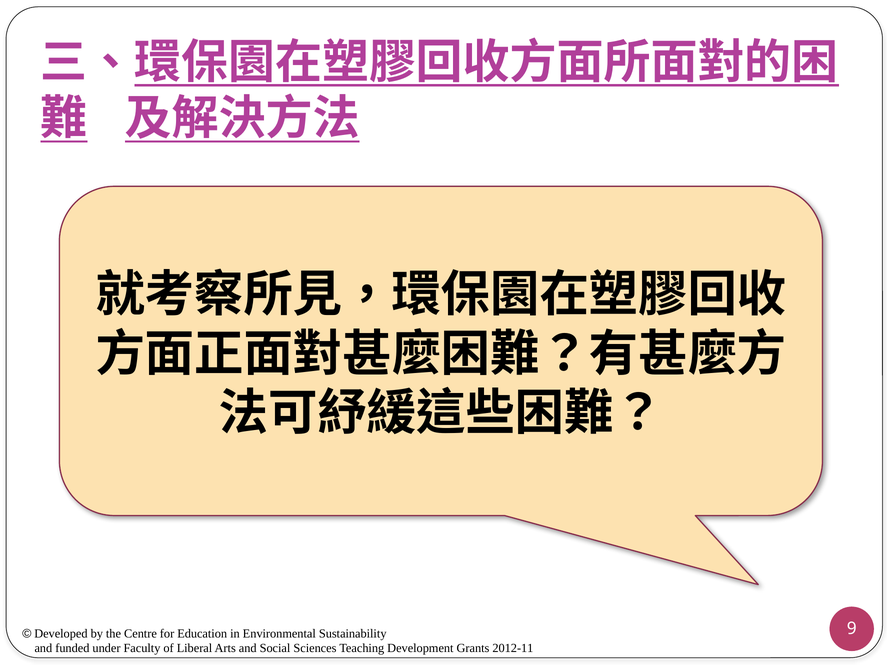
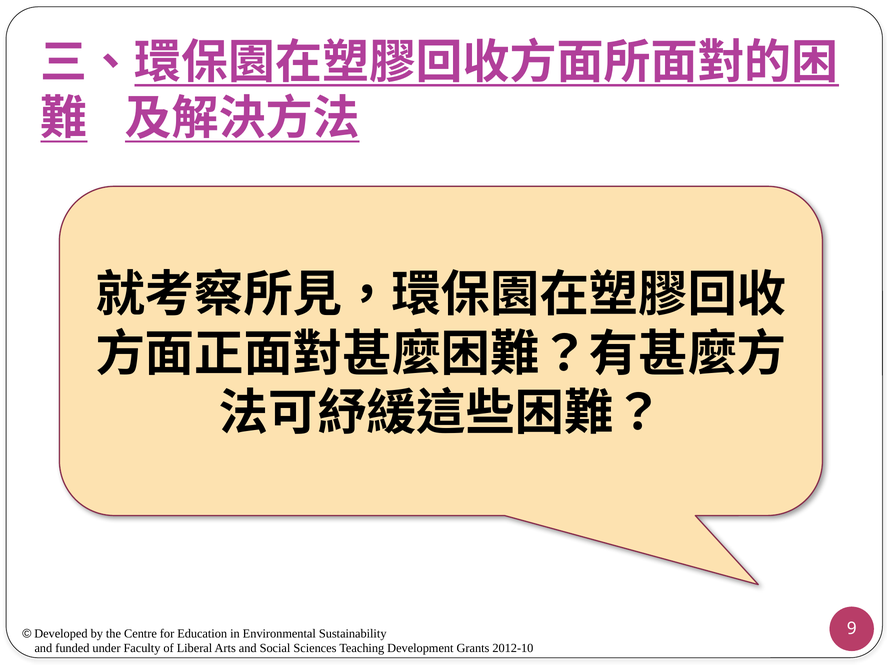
2012-11: 2012-11 -> 2012-10 (513, 648)
